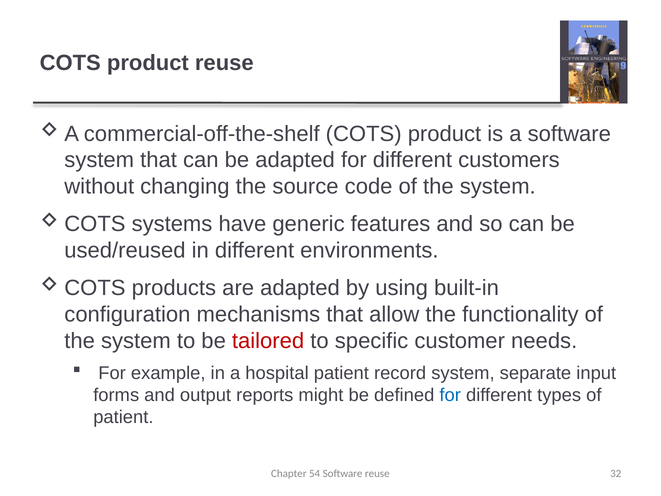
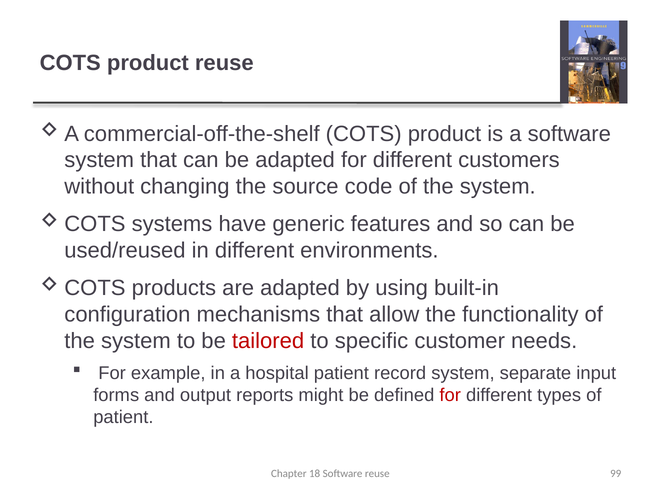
for colour: blue -> red (450, 395)
54: 54 -> 18 (315, 473)
32: 32 -> 99 (616, 473)
